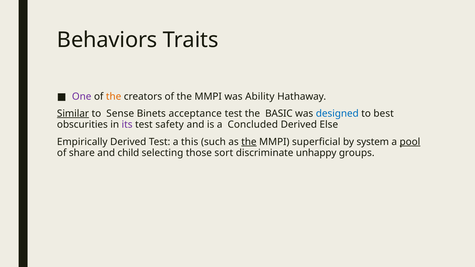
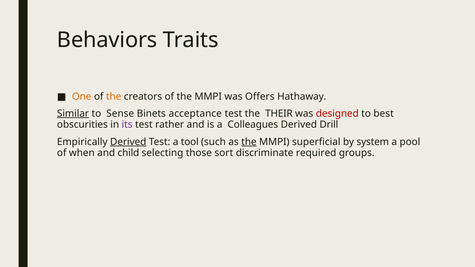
One colour: purple -> orange (82, 97)
Ability: Ability -> Offers (260, 97)
BASIC: BASIC -> THEIR (279, 114)
designed colour: blue -> red (337, 114)
safety: safety -> rather (170, 125)
Concluded: Concluded -> Colleagues (253, 125)
Else: Else -> Drill (329, 125)
Derived underline: none -> present (128, 142)
this: this -> tool (190, 142)
pool underline: present -> none (410, 142)
share: share -> when (82, 153)
unhappy: unhappy -> required (316, 153)
